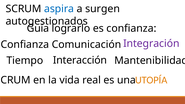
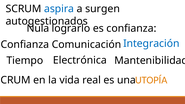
Guía: Guía -> Nula (38, 28)
Integración colour: purple -> blue (151, 43)
Interacción: Interacción -> Electrónica (80, 60)
